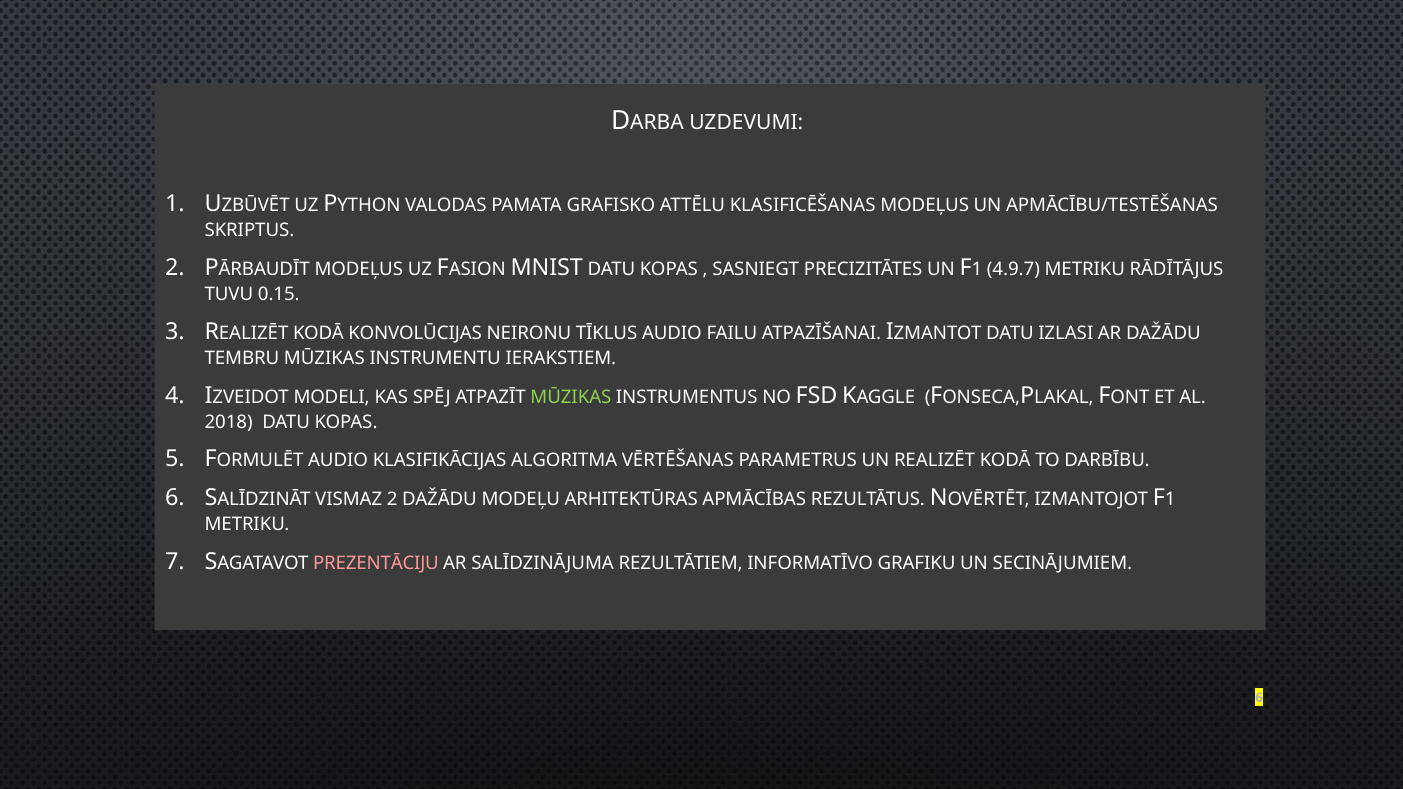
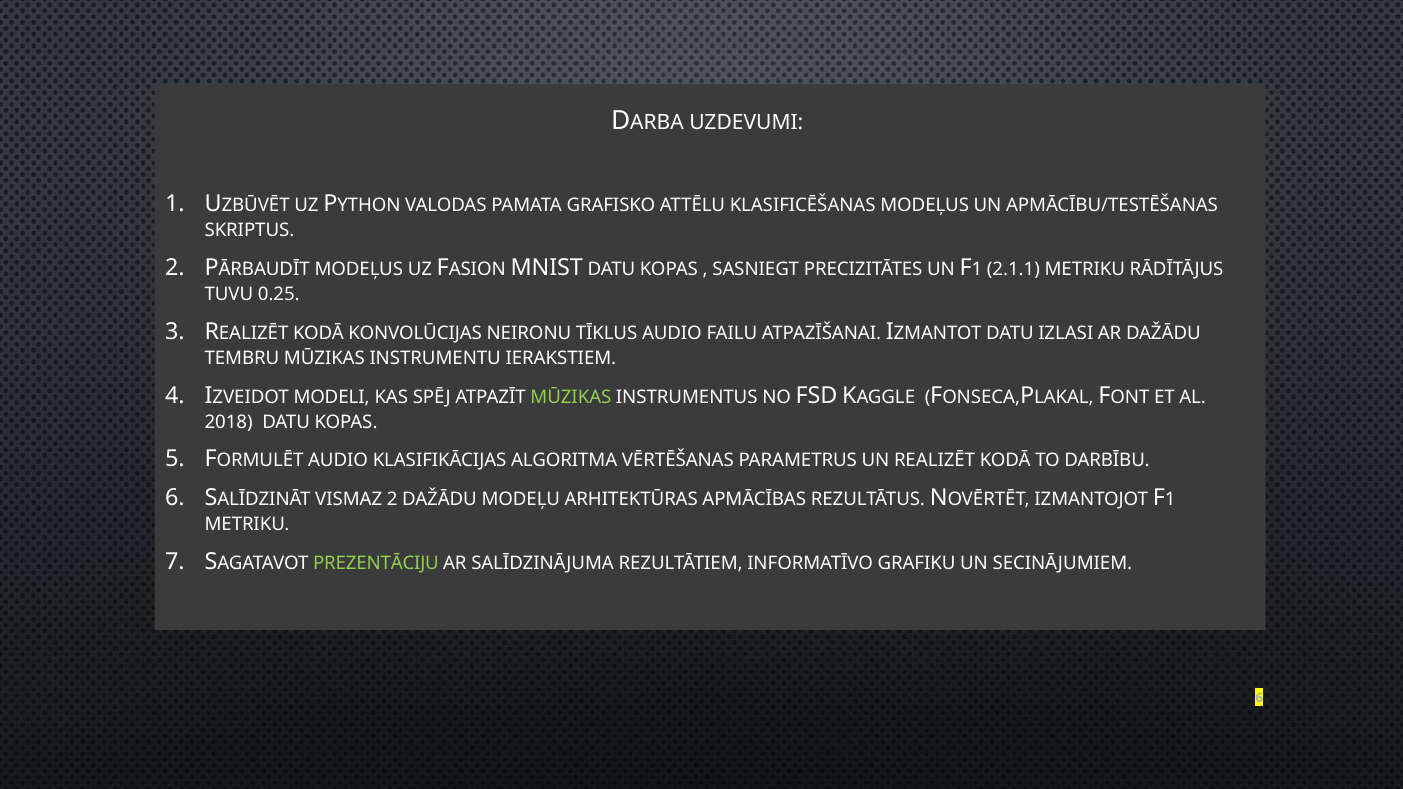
4.9.7: 4.9.7 -> 2.1.1 (1013, 269)
0.15: 0.15 -> 0.25 (279, 294)
PREZENTĀCIJU colour: pink -> light green (376, 563)
